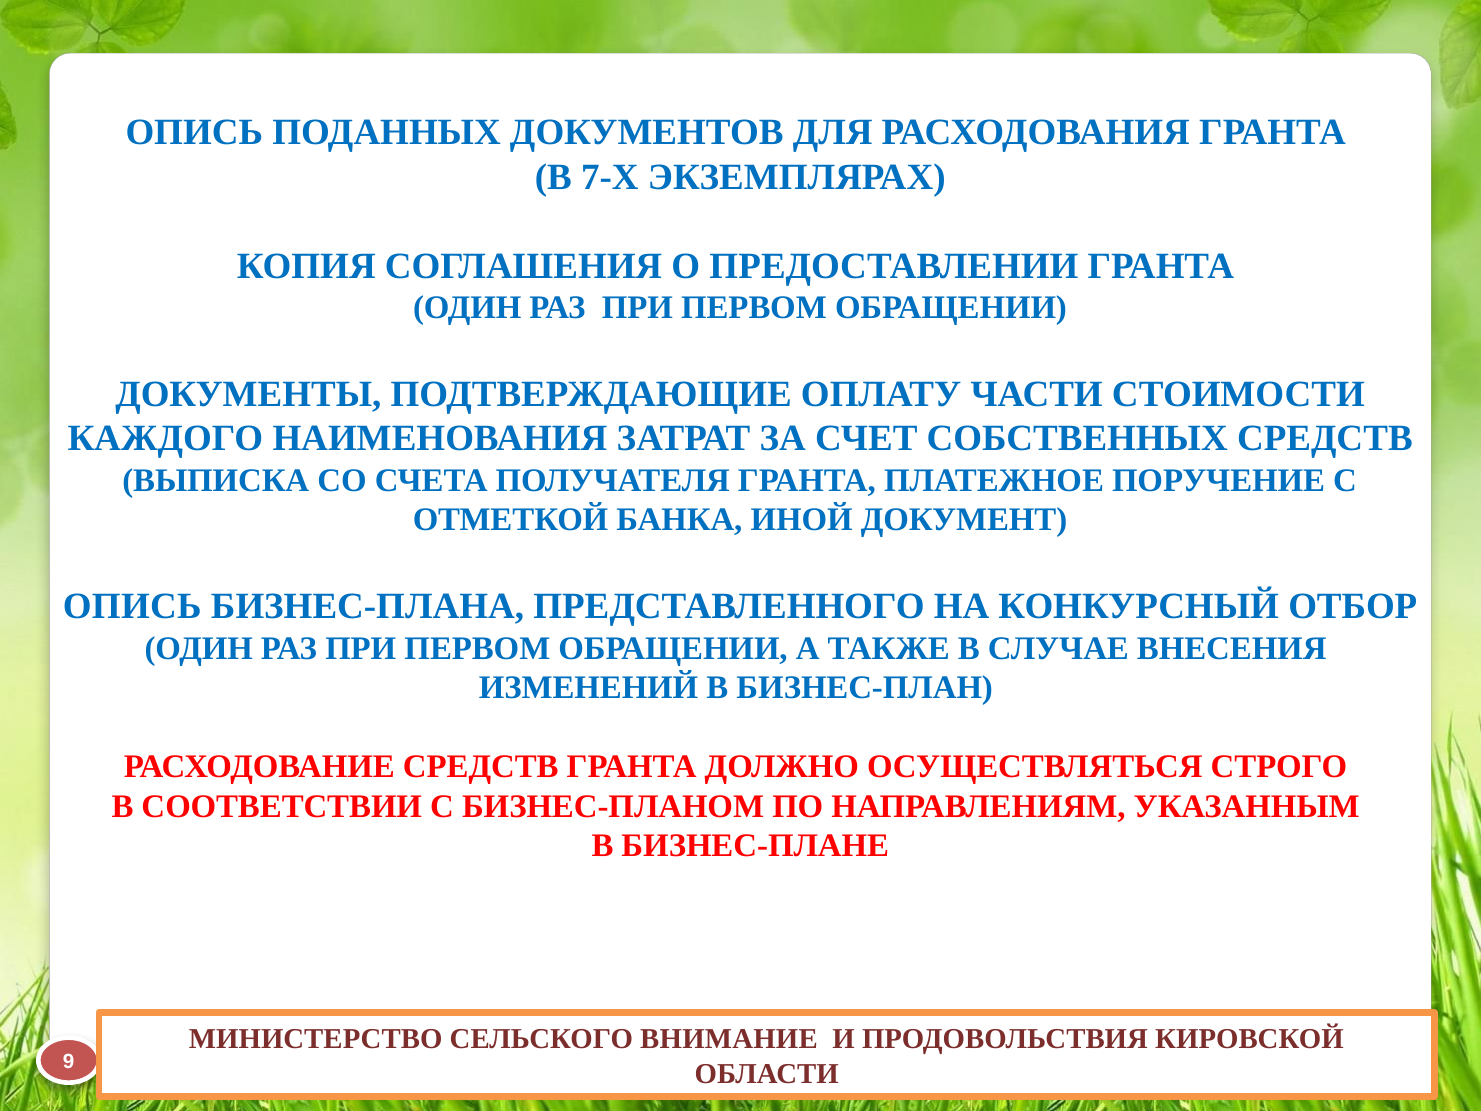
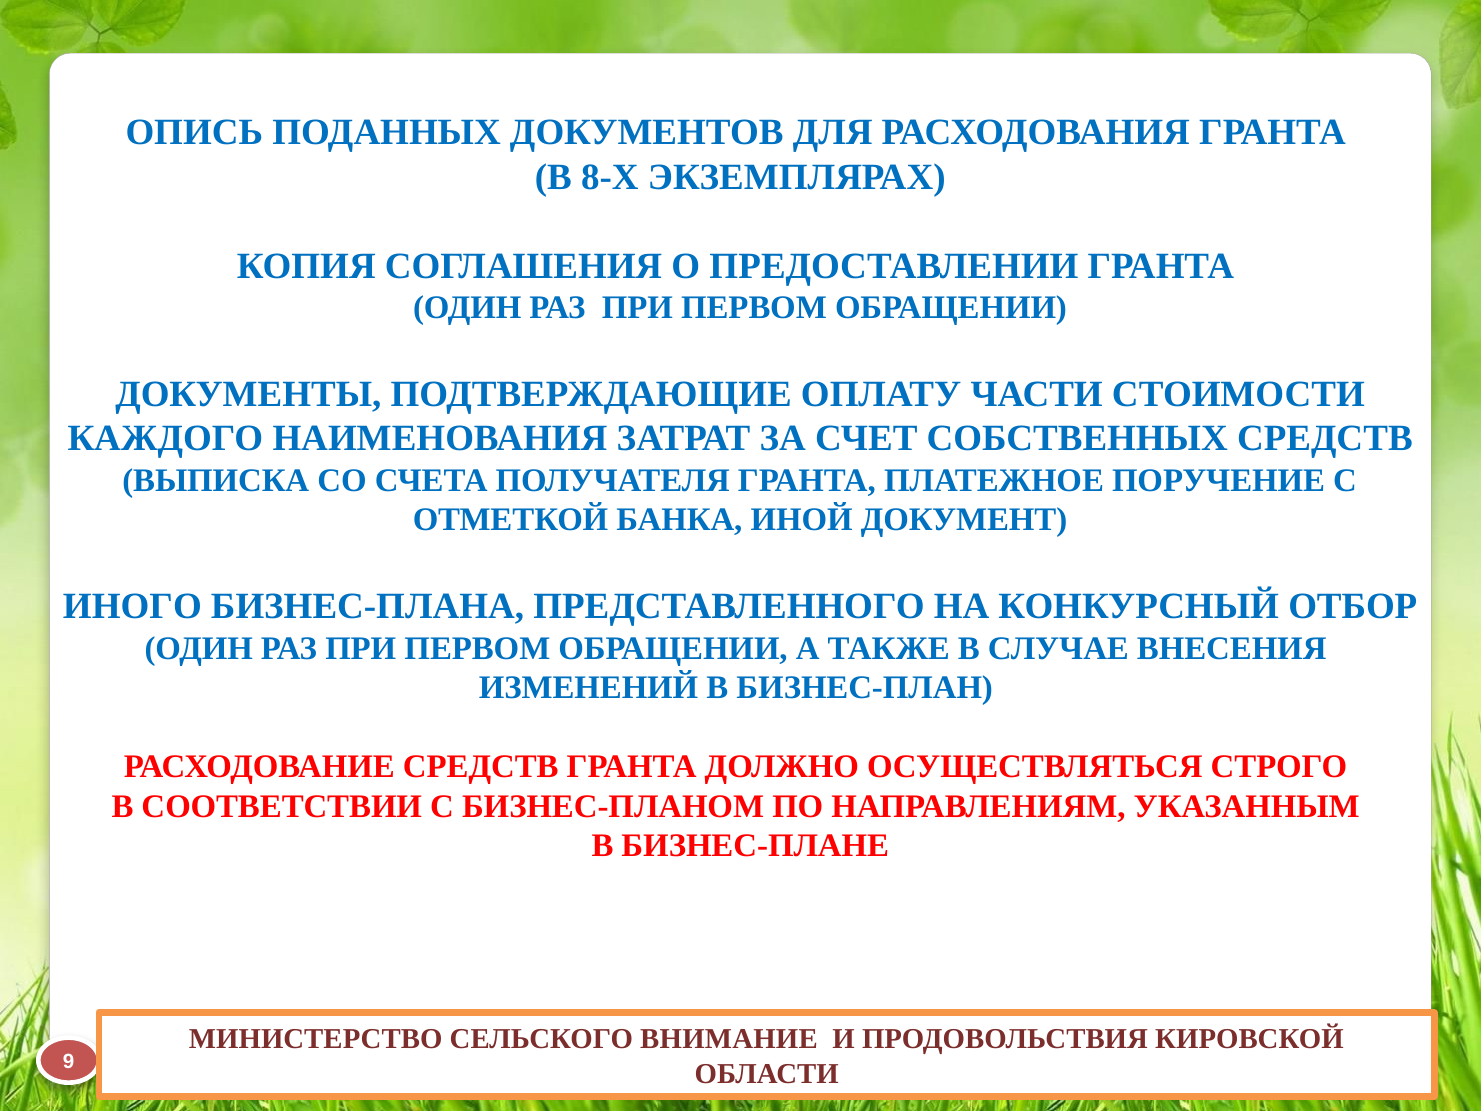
7-Х: 7-Х -> 8-Х (610, 177)
ОПИСЬ: ОПИСЬ -> ИНОГО (132, 606)
